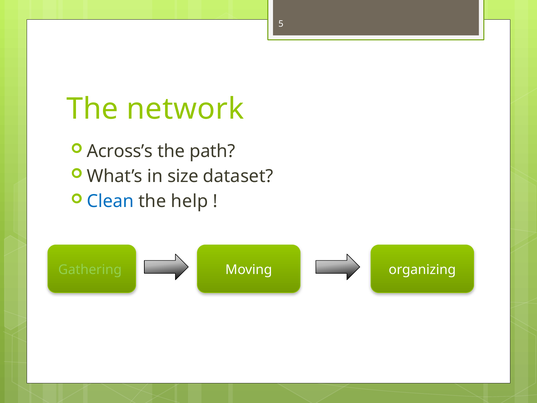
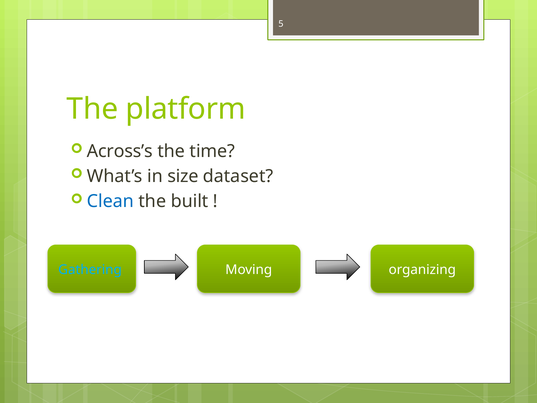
network: network -> platform (186, 109)
path: path -> time (212, 151)
help: help -> built (190, 201)
Gathering colour: light green -> light blue (90, 270)
